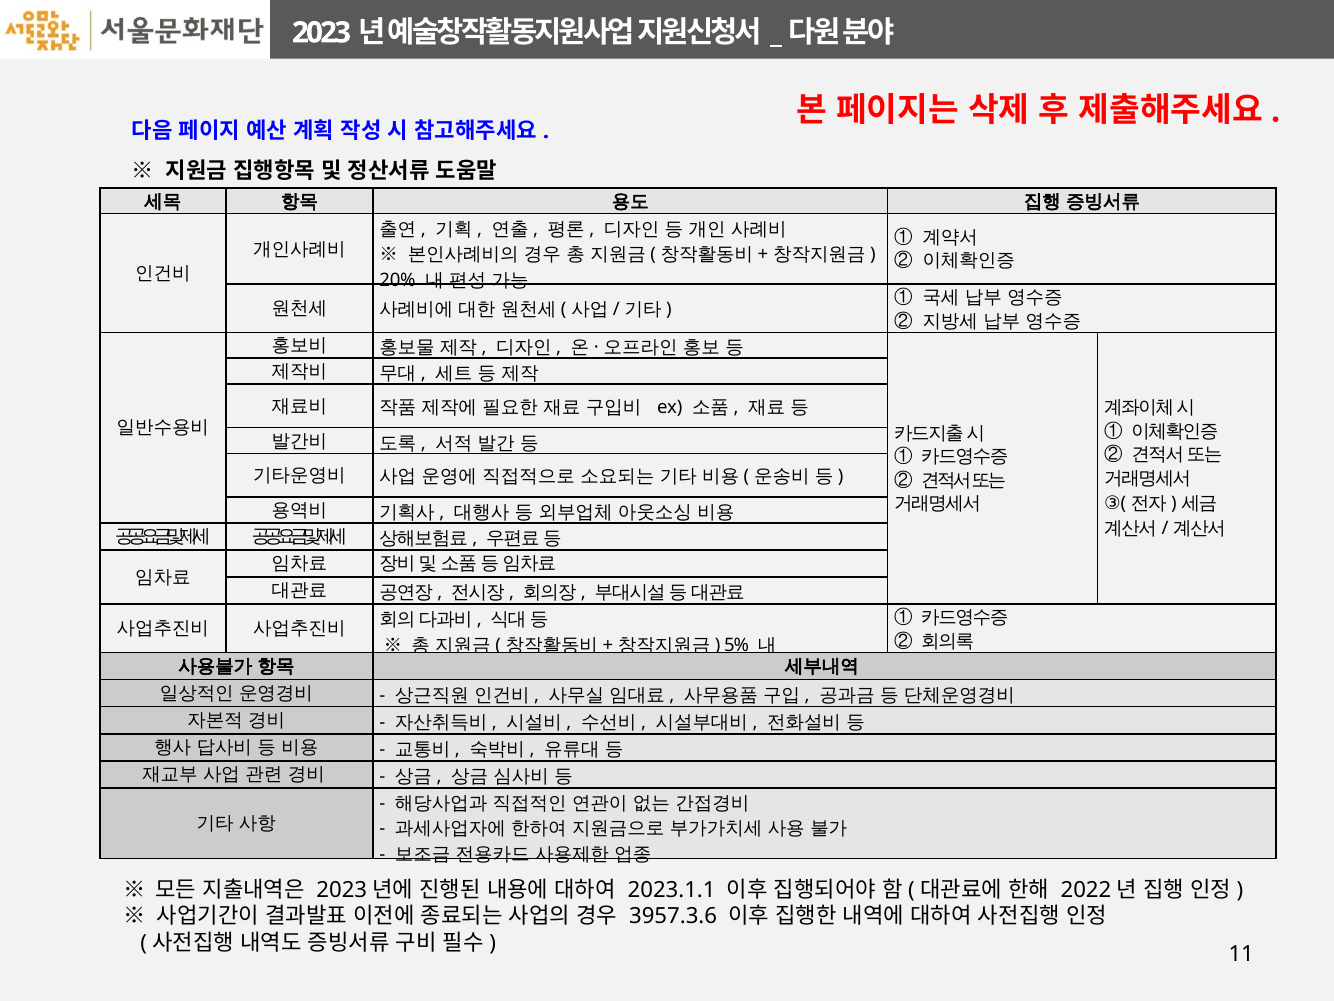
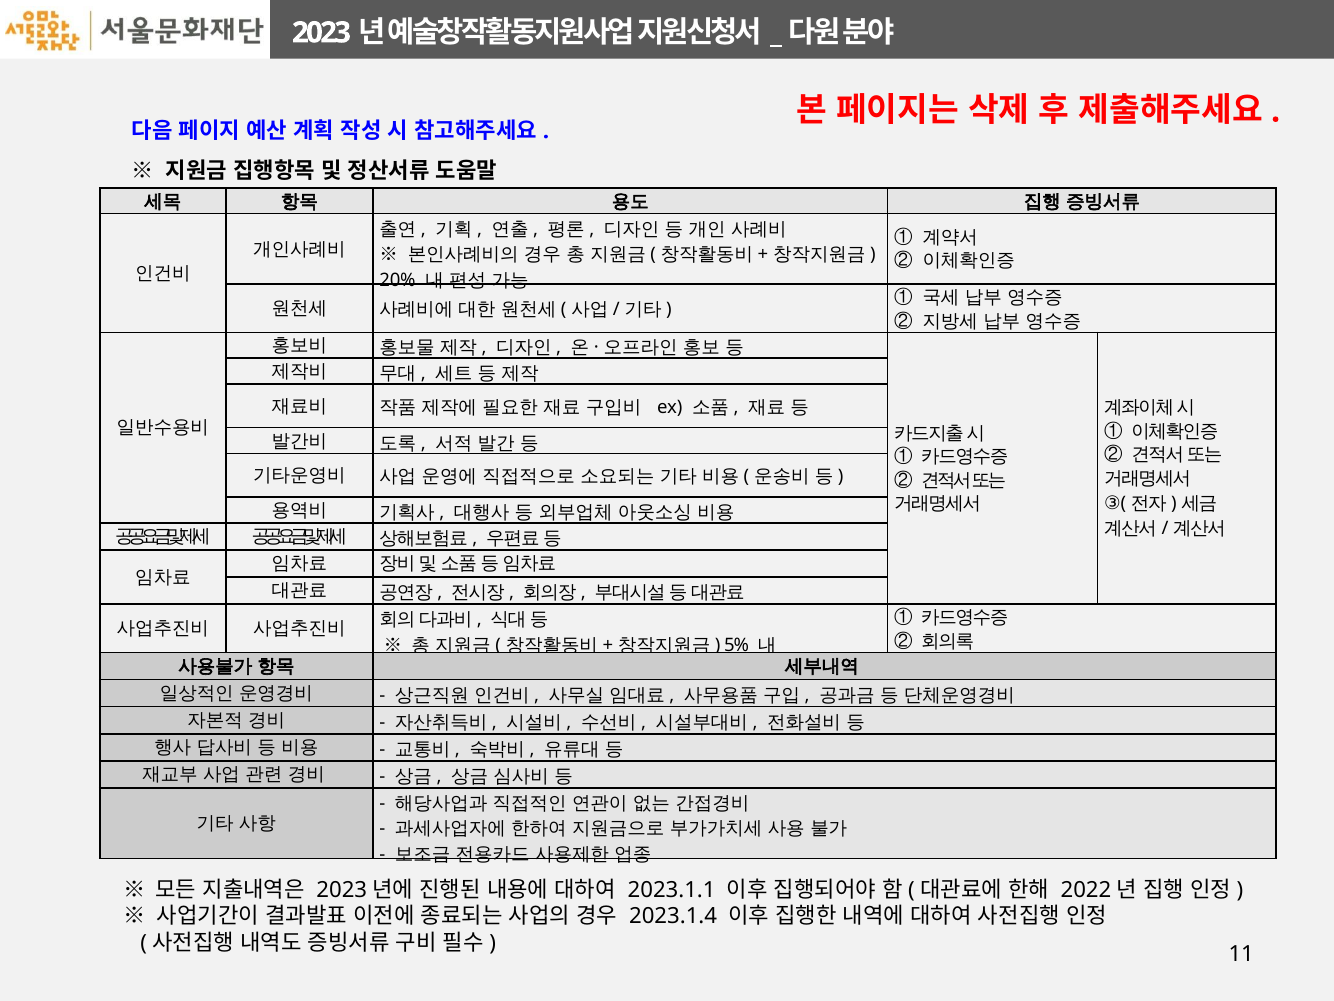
3957.3.6: 3957.3.6 -> 2023.1.4 (673, 916)
